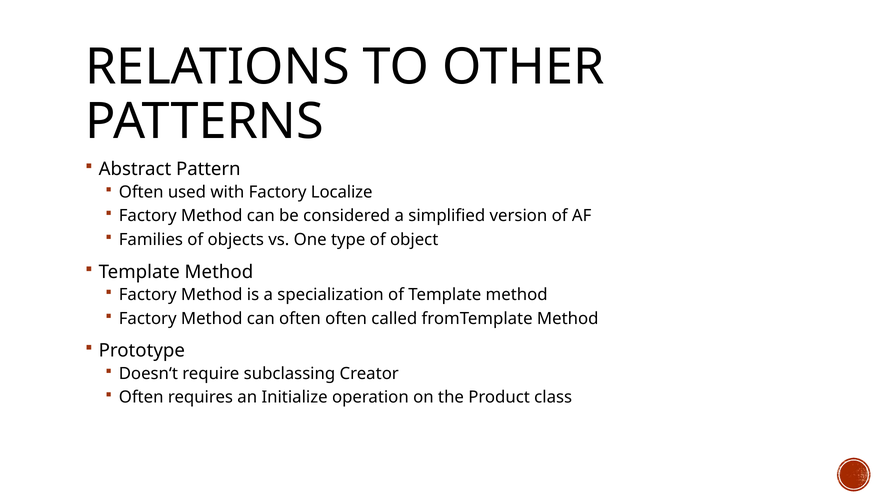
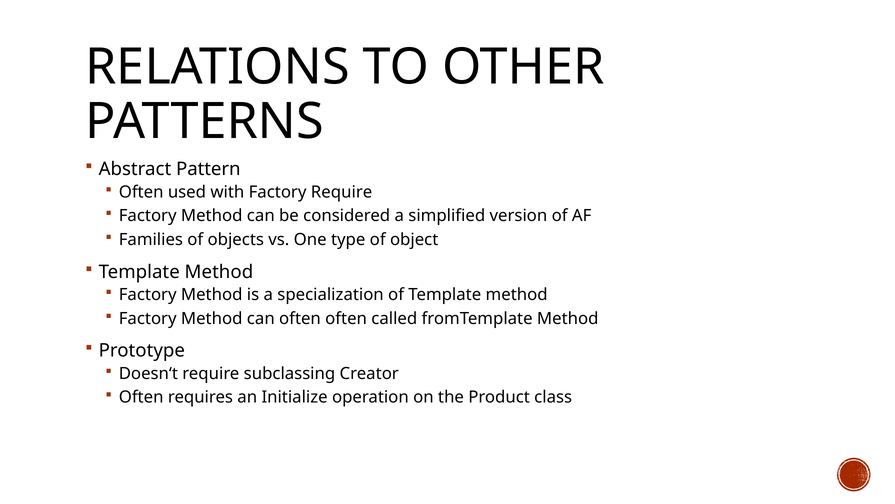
Factory Localize: Localize -> Require (342, 192)
